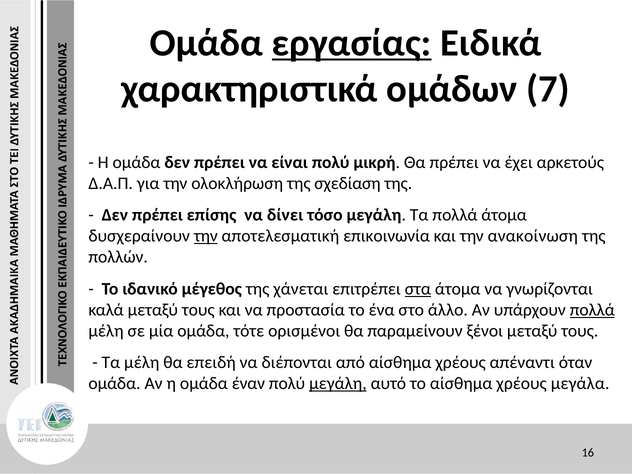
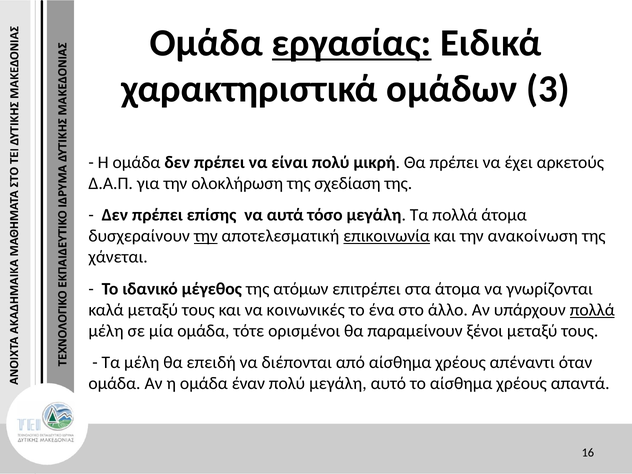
7: 7 -> 3 (548, 89)
δίνει: δίνει -> αυτά (285, 215)
επικοινωνία underline: none -> present (387, 236)
πολλών: πολλών -> χάνεται (118, 257)
χάνεται: χάνεται -> ατόμων (301, 289)
στα underline: present -> none (418, 289)
προστασία: προστασία -> κοινωνικές (306, 310)
μεγάλη underline: present -> none (338, 384)
μεγάλα: μεγάλα -> απαντά (580, 384)
